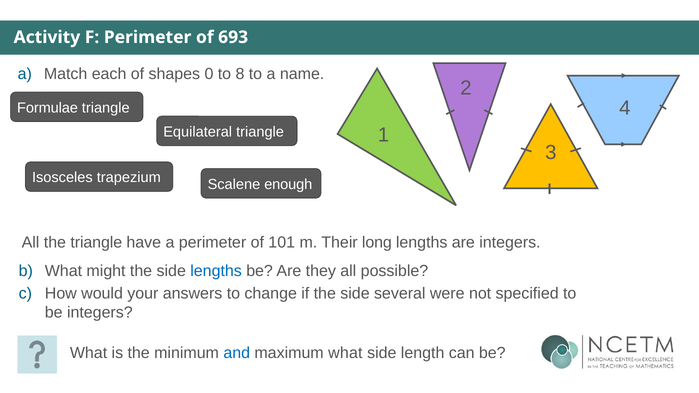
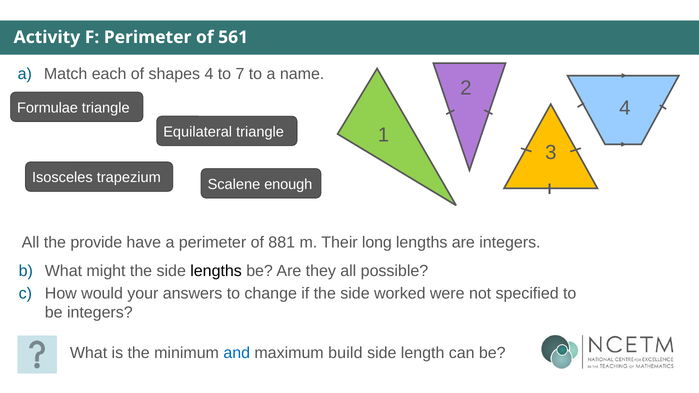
693: 693 -> 561 (233, 37)
shapes 0: 0 -> 4 (209, 74)
8: 8 -> 7 (240, 74)
the triangle: triangle -> provide (96, 242)
101: 101 -> 881 (282, 242)
lengths colour: blue -> black (216, 271)
several: several -> worked (400, 293)
maximum what: what -> build (345, 353)
